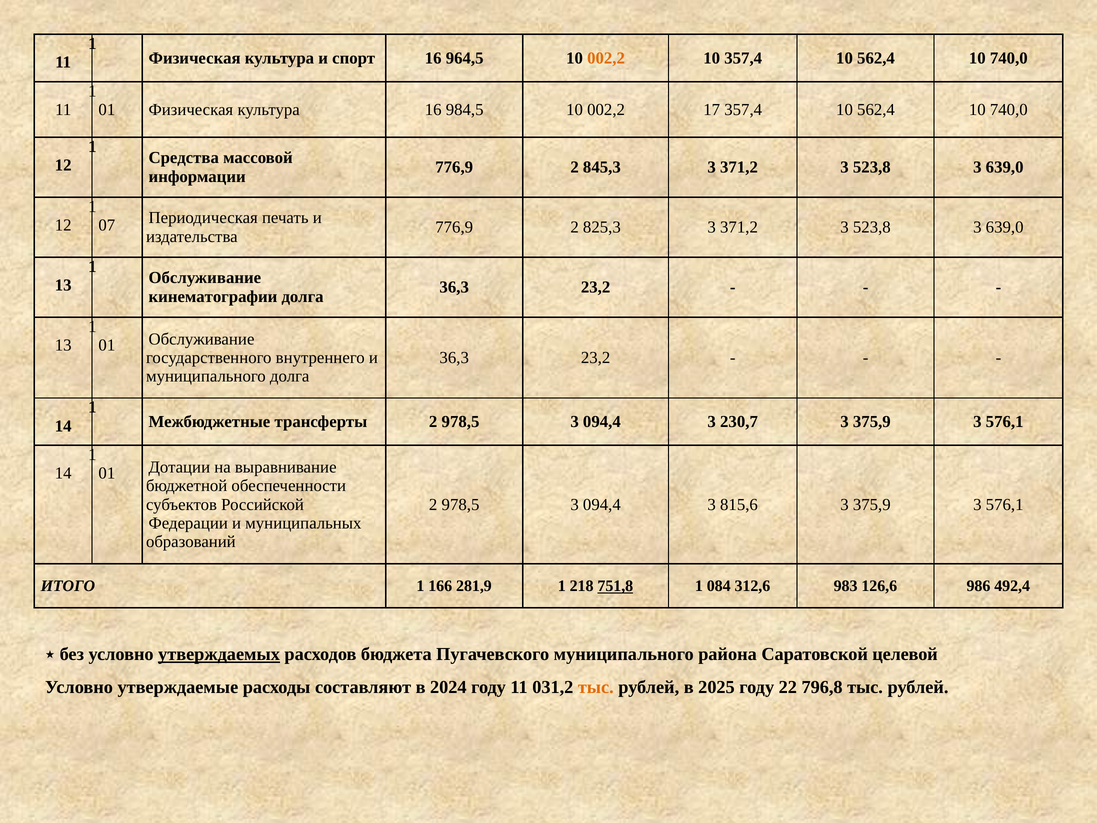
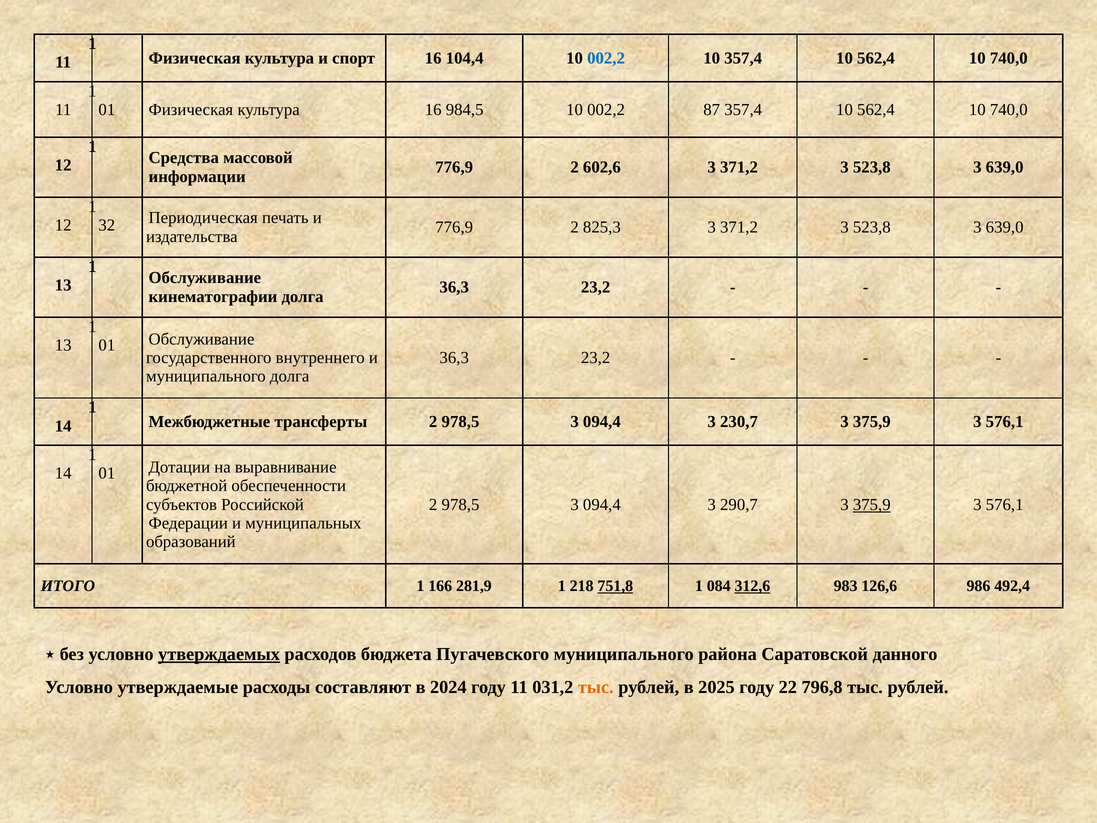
964,5: 964,5 -> 104,4 (465, 58)
002,2 colour: orange -> blue (606, 58)
17: 17 -> 87 (712, 109)
845,3: 845,3 -> 602,6 (602, 167)
07: 07 -> 32 (107, 225)
815,6: 815,6 -> 290,7 (739, 504)
375,9 underline: none -> present (872, 504)
312,6 underline: none -> present (752, 586)
целевой: целевой -> данного (905, 654)
